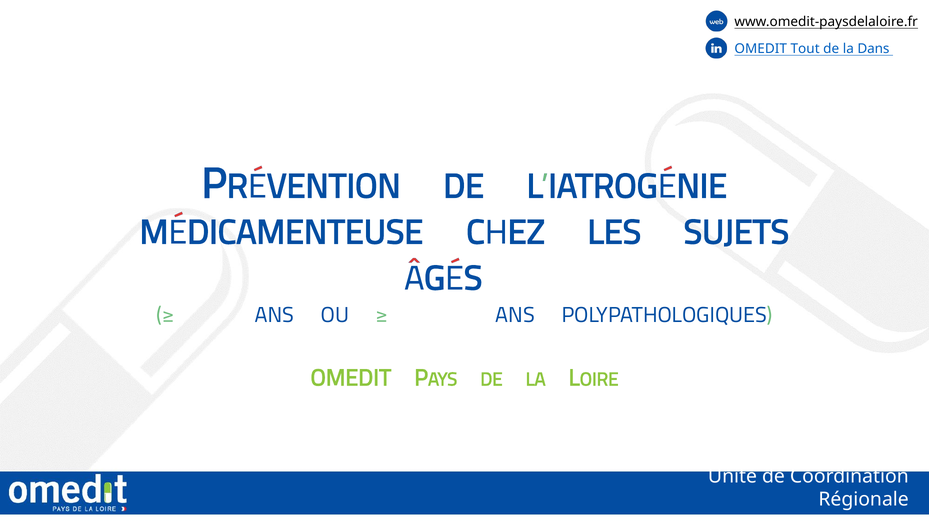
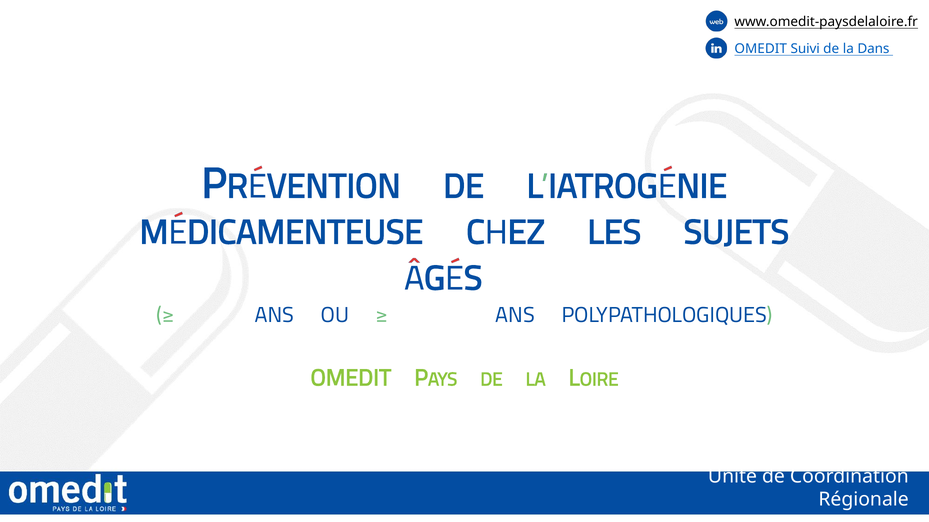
Tout: Tout -> Suivi (805, 49)
